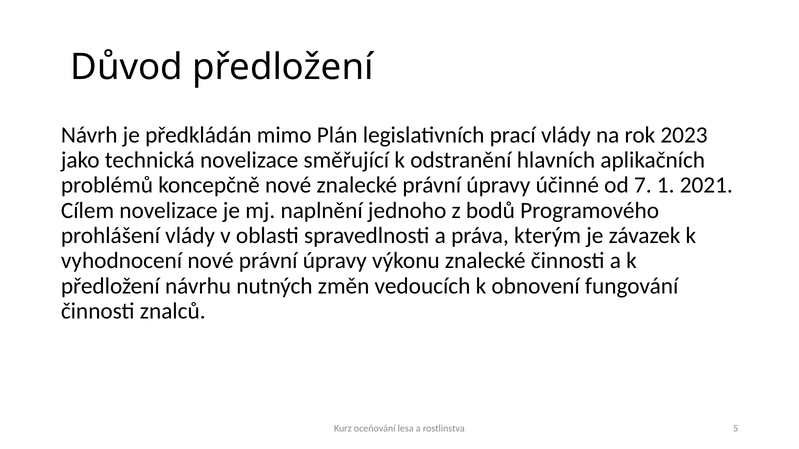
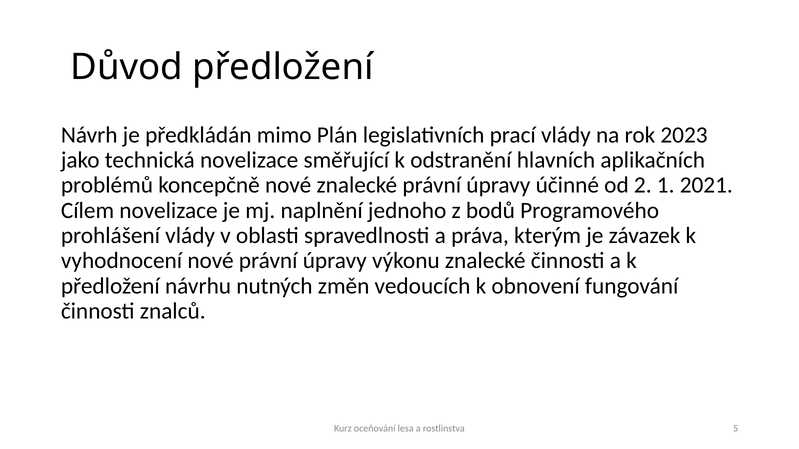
7: 7 -> 2 (643, 185)
